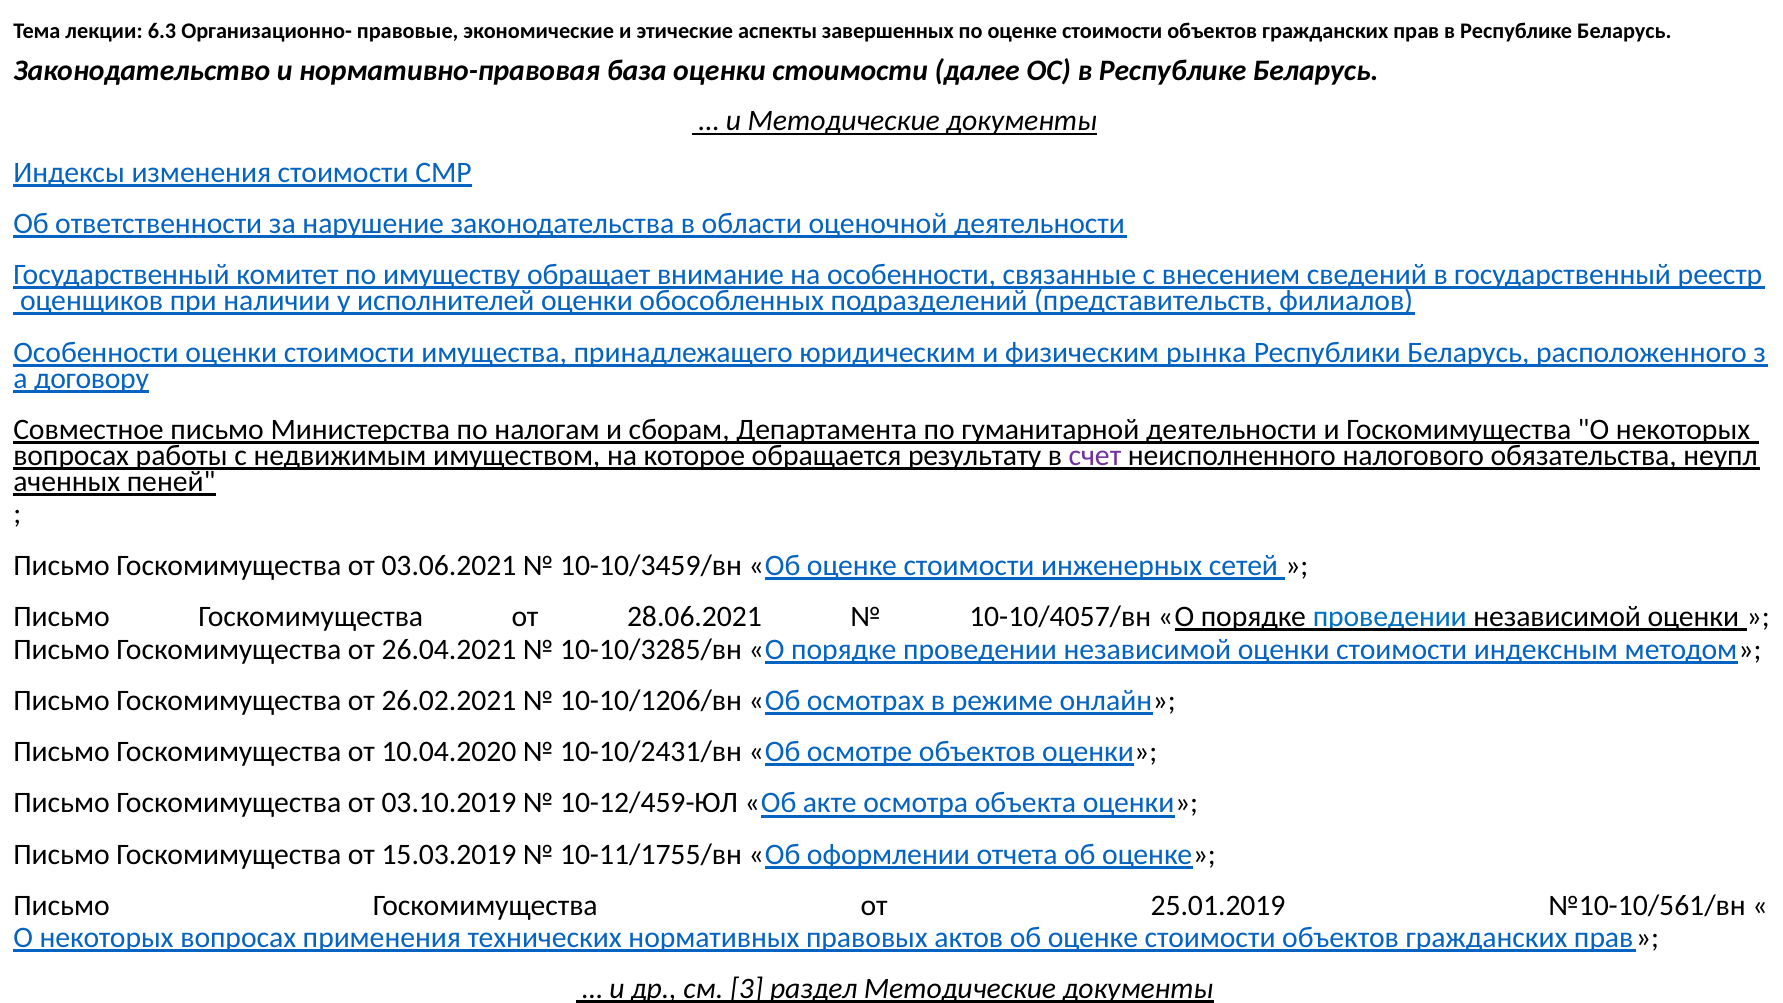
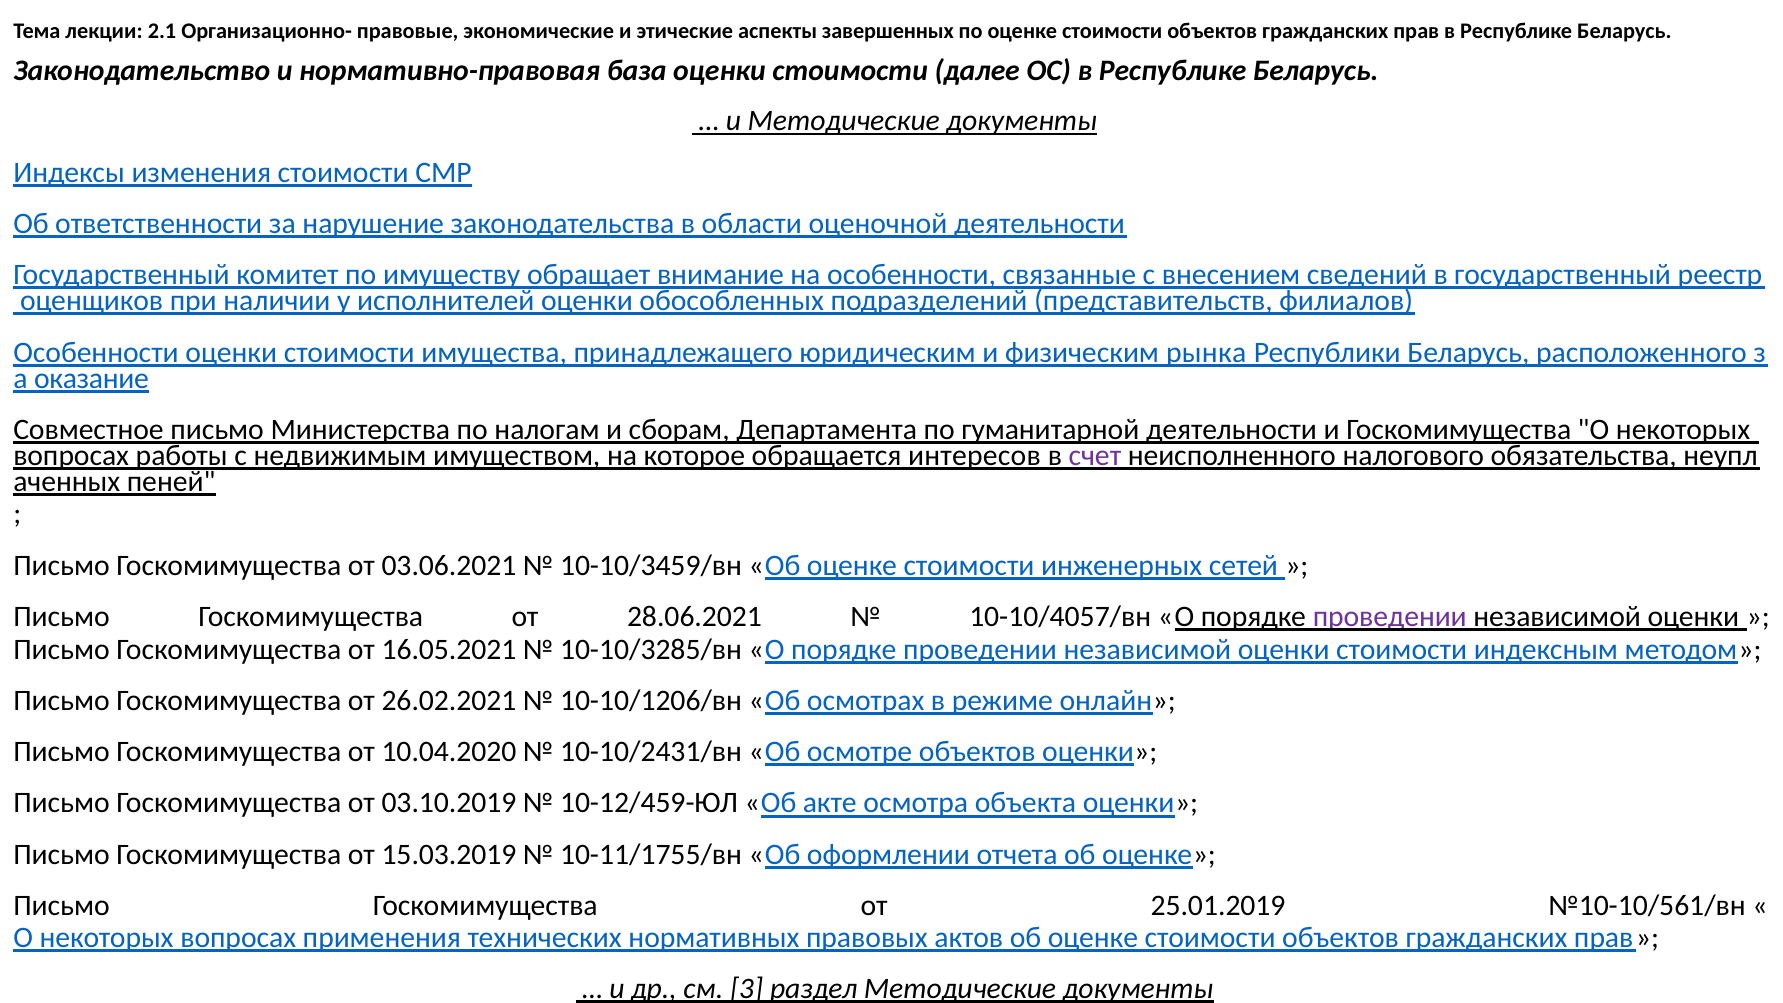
6.3: 6.3 -> 2.1 (162, 31)
договору: договору -> оказание (91, 378)
результату: результату -> интересов (974, 456)
проведении colour: blue -> purple (1390, 617)
26.04.2021: 26.04.2021 -> 16.05.2021 (449, 649)
